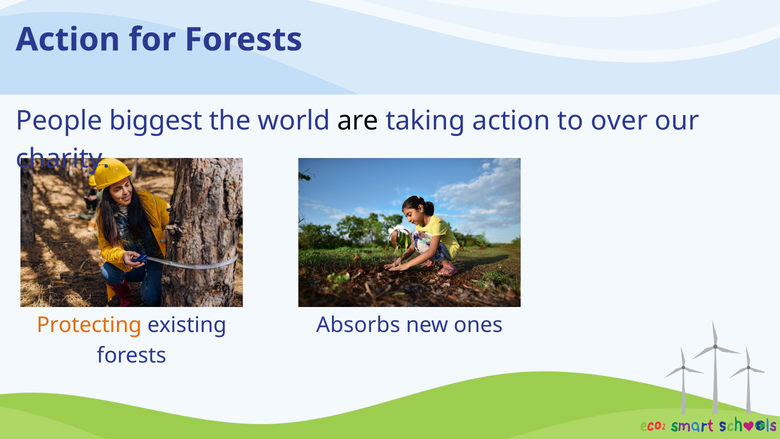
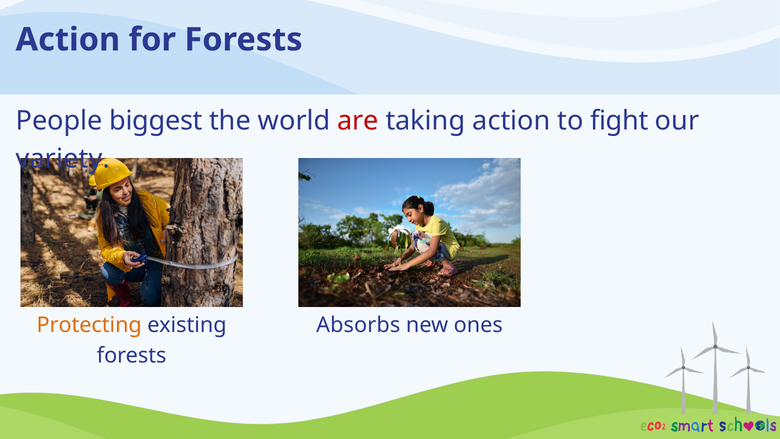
are colour: black -> red (358, 121)
over: over -> fight (619, 121)
charity: charity -> variety (63, 158)
